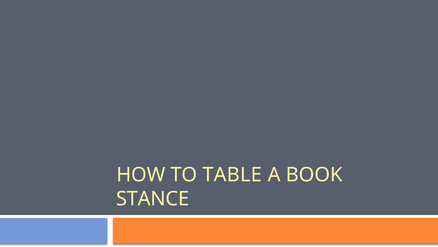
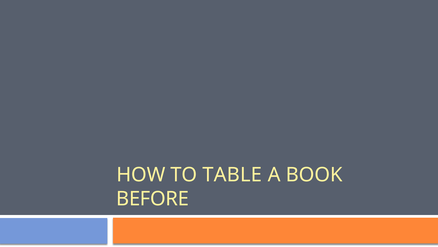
STANCE: STANCE -> BEFORE (153, 199)
